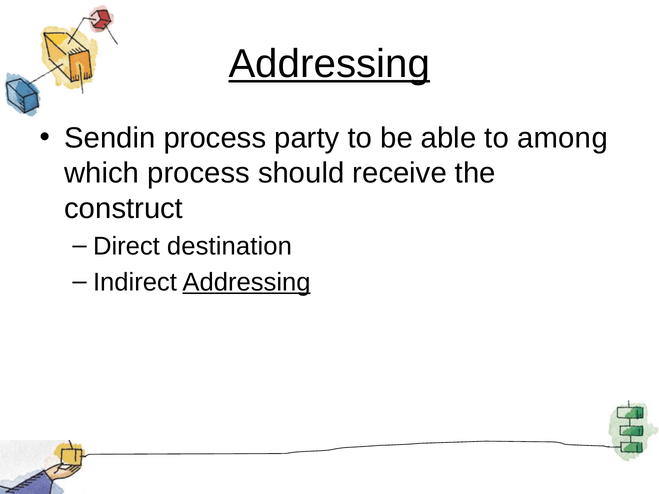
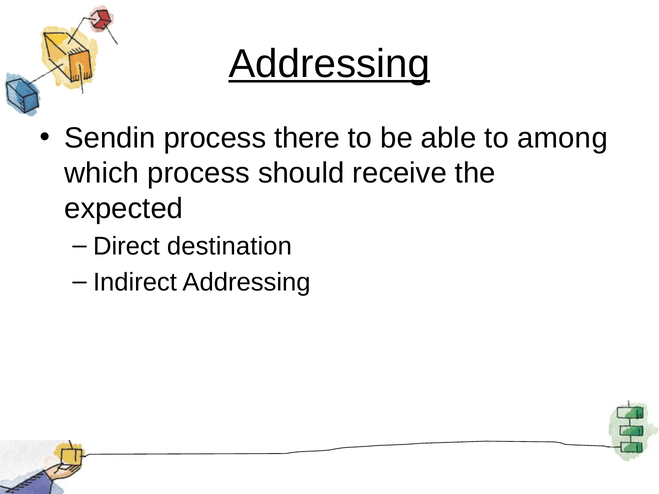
party: party -> there (307, 138)
construct: construct -> expected (124, 209)
Addressing underline: present -> none (247, 282)
